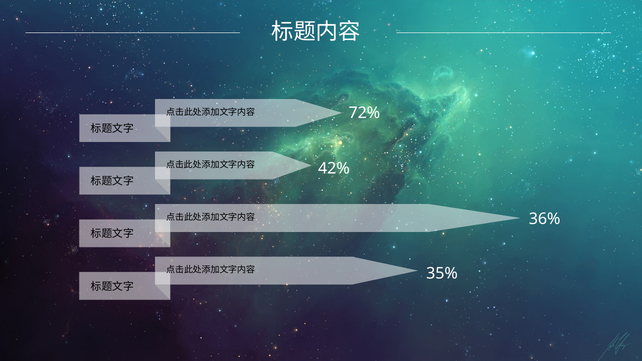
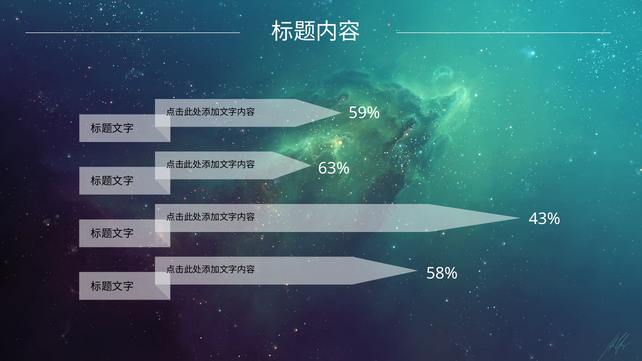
72%: 72% -> 59% (364, 113)
42%: 42% -> 63% (334, 169)
36%: 36% -> 43% (545, 219)
35%: 35% -> 58% (442, 273)
